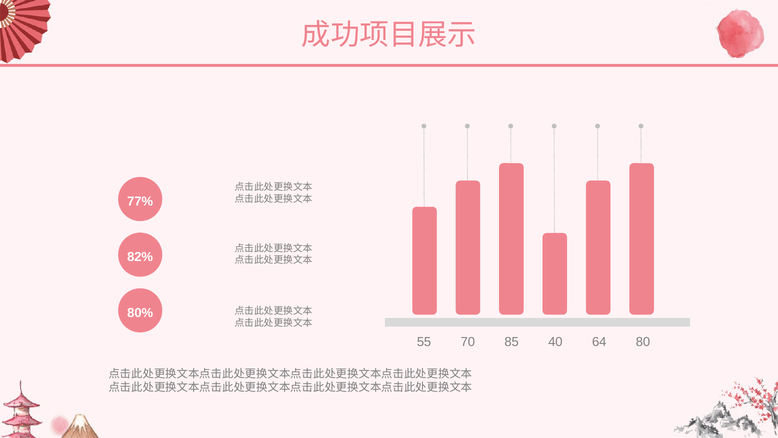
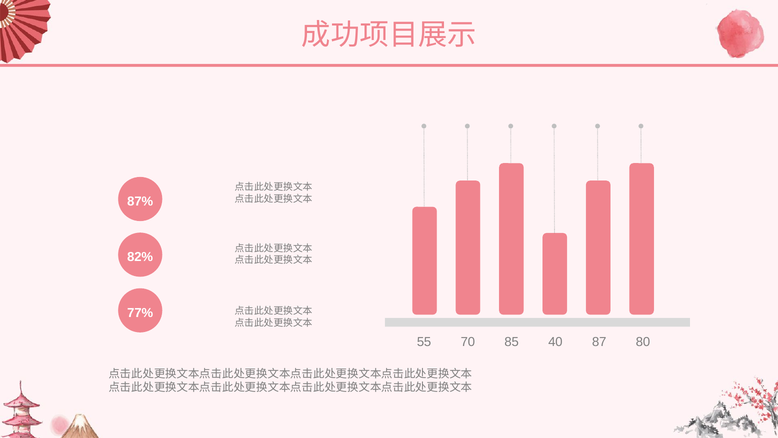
77%: 77% -> 87% (140, 201)
80%: 80% -> 77% (140, 313)
64: 64 -> 87 (599, 342)
